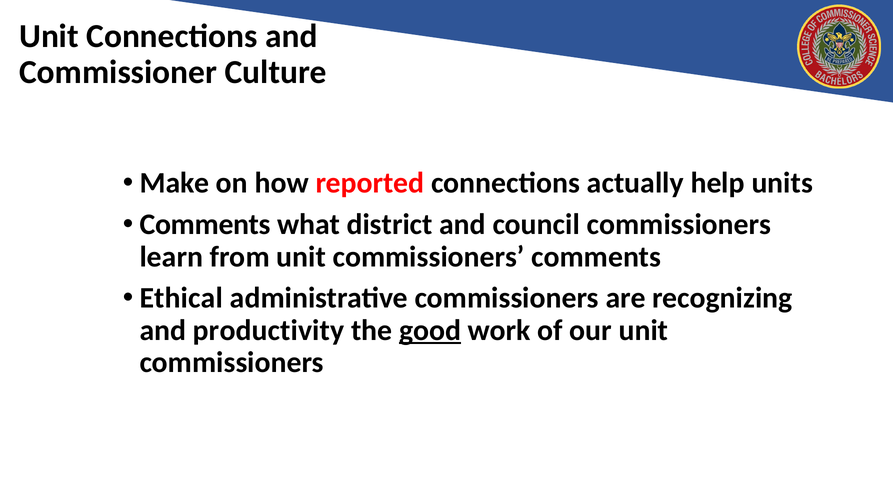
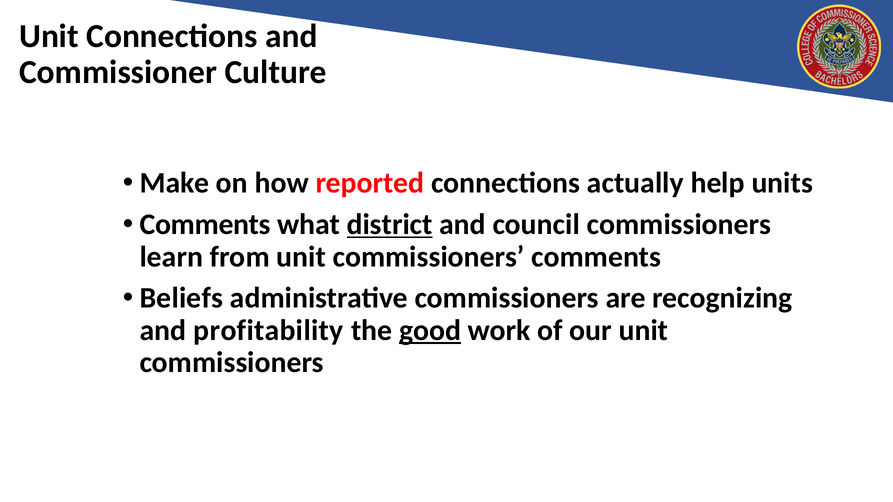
district underline: none -> present (390, 225)
Ethical: Ethical -> Beliefs (181, 298)
productivity: productivity -> profitability (268, 331)
